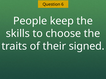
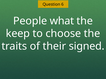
keep: keep -> what (62, 21)
skills: skills -> keep (18, 34)
